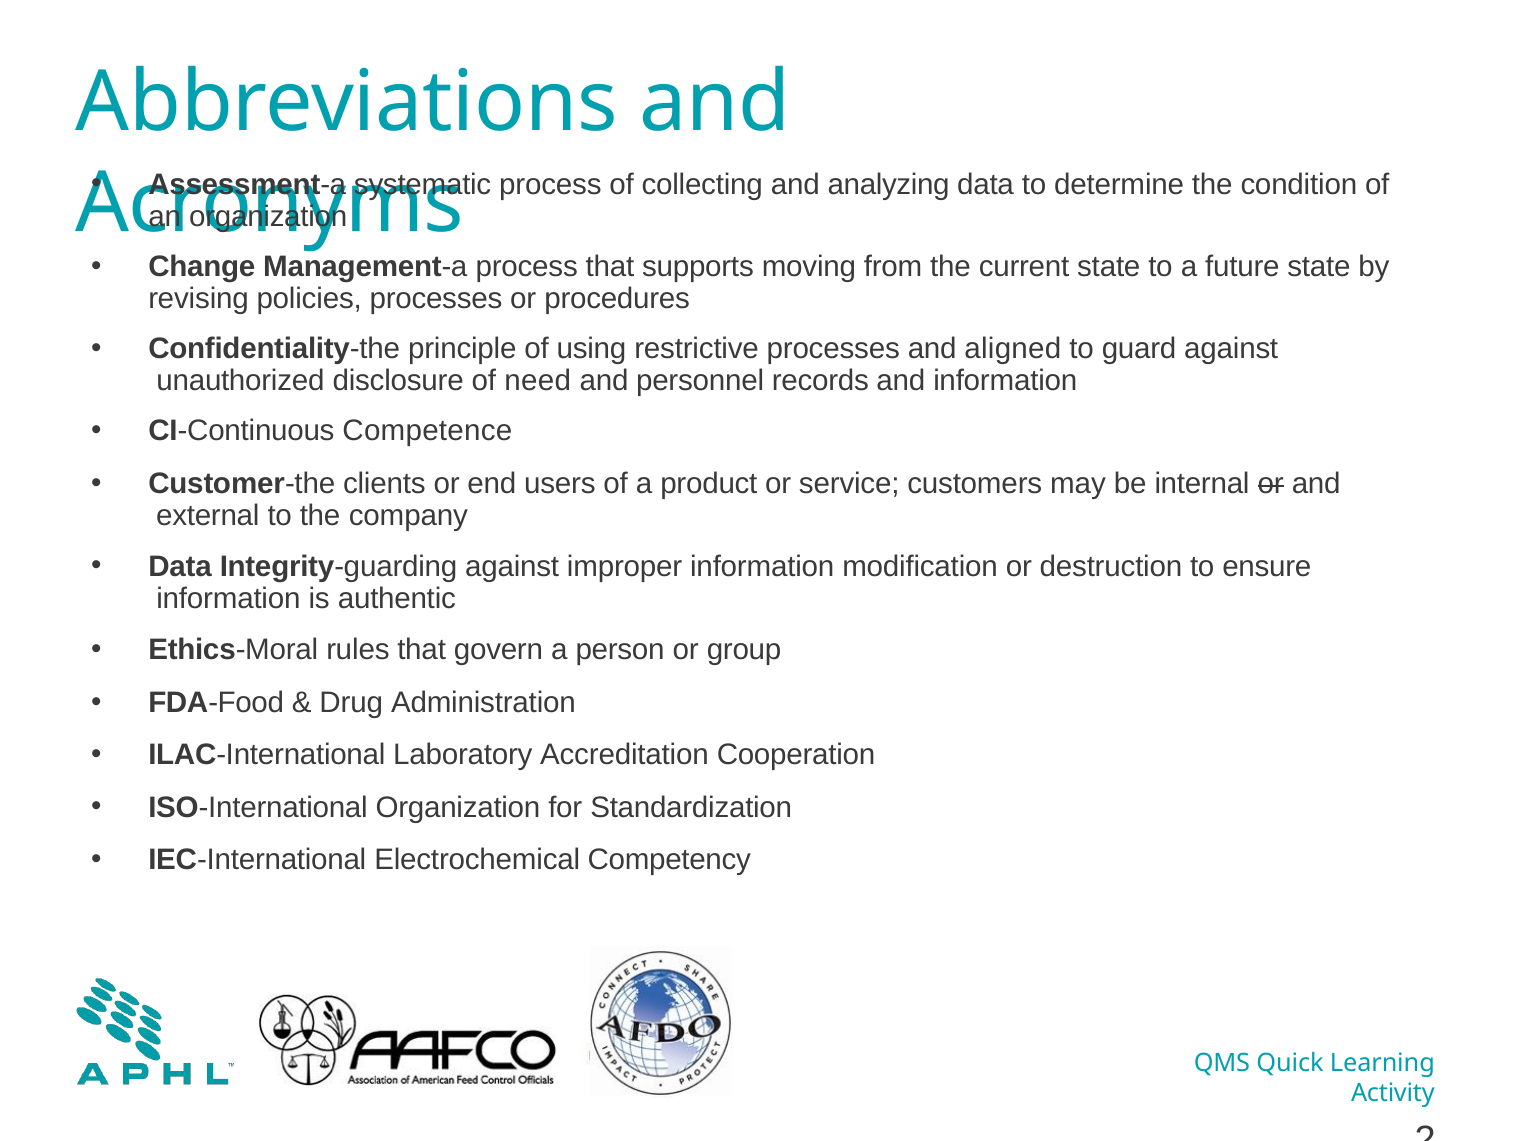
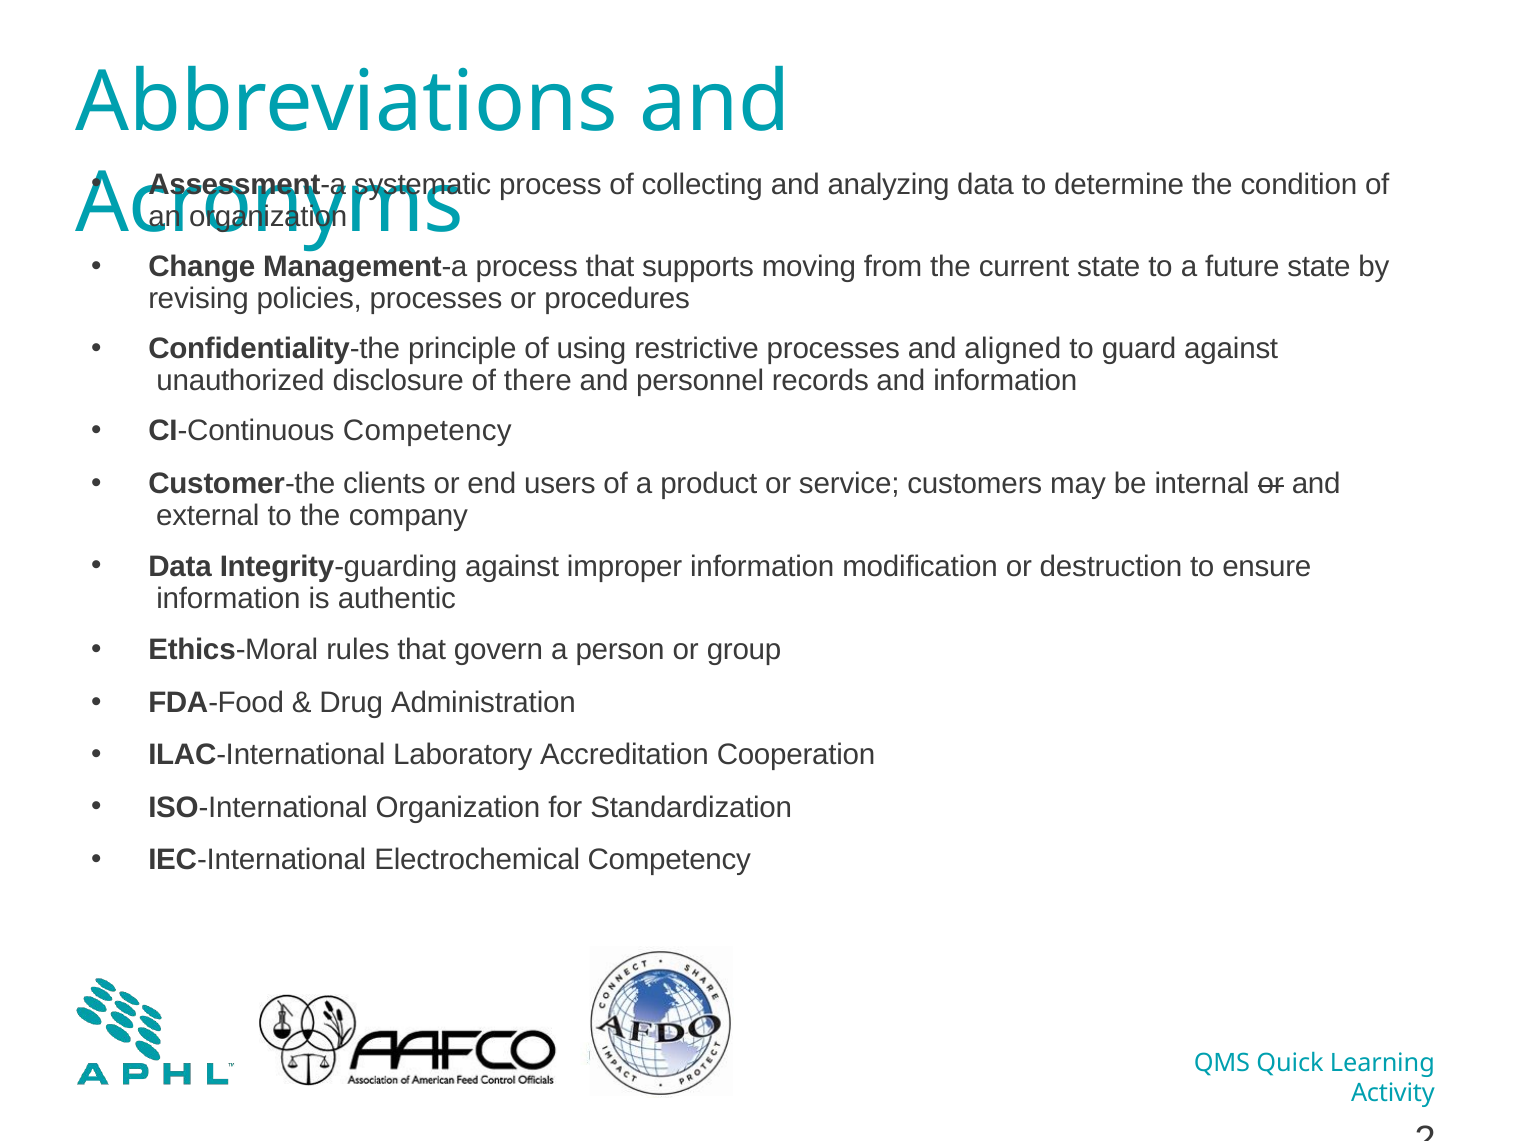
need: need -> there (538, 381)
CI-Continuous Competence: Competence -> Competency (427, 431)
